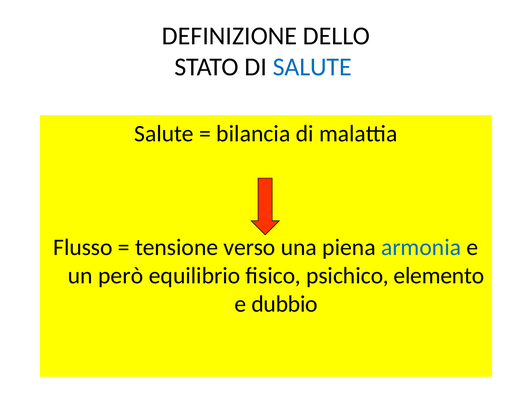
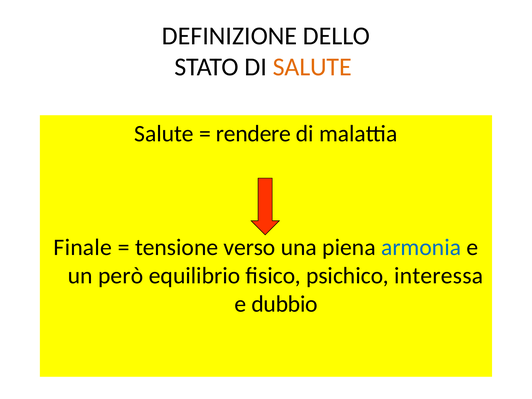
SALUTE colour: blue -> orange (312, 67)
bilancia: bilancia -> rendere (253, 134)
Flusso: Flusso -> Finale (83, 247)
elemento: elemento -> interessa (439, 276)
